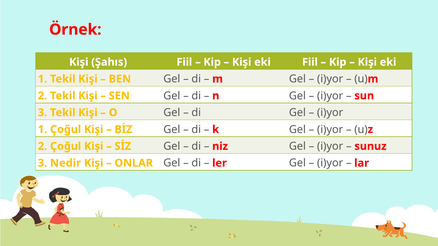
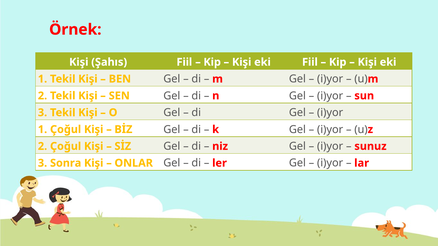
Nedir: Nedir -> Sonra (66, 163)
